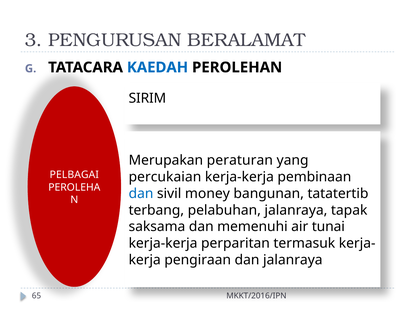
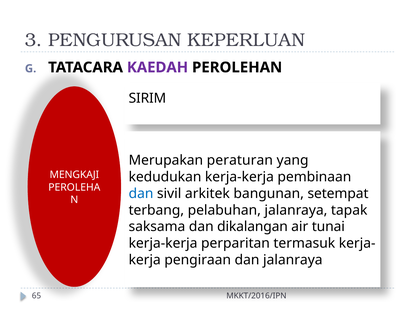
BERALAMAT: BERALAMAT -> KEPERLUAN (246, 40)
KAEDAH colour: blue -> purple (158, 67)
PELBAGAI: PELBAGAI -> MENGKAJI (74, 175)
percukaian: percukaian -> kedudukan (165, 177)
money: money -> arkitek (207, 194)
tatatertib: tatatertib -> setempat (338, 194)
memenuhi: memenuhi -> dikalangan (253, 227)
